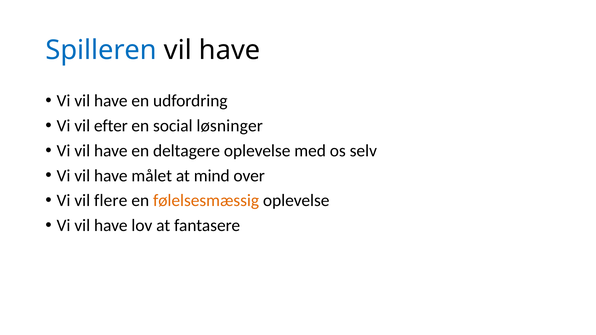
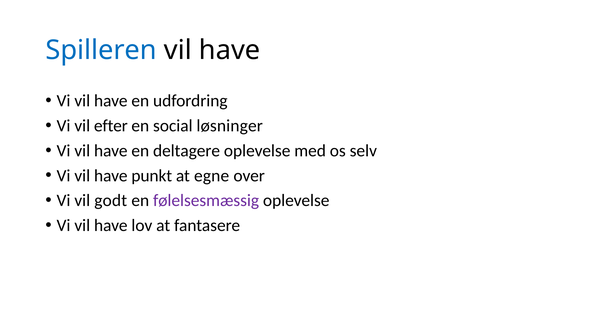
målet: målet -> punkt (152, 176)
mind: mind -> egne (212, 176)
flere: flere -> godt (111, 201)
følelsesmæssig colour: orange -> purple (206, 201)
